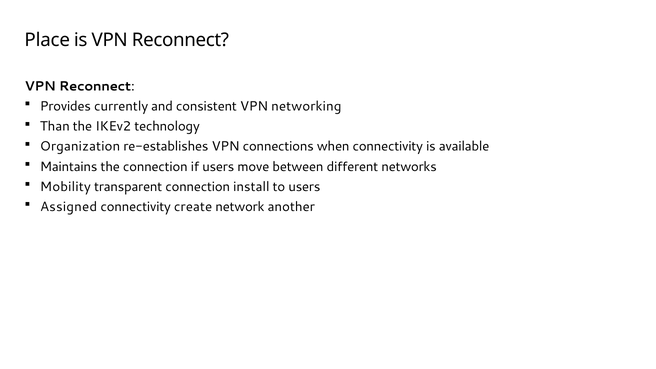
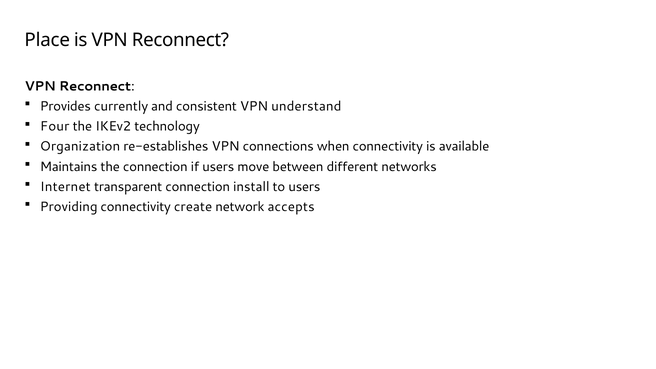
networking: networking -> understand (306, 106)
Than: Than -> Four (55, 126)
Mobility: Mobility -> Internet (65, 187)
Assigned: Assigned -> Providing (69, 207)
another: another -> accepts (291, 207)
